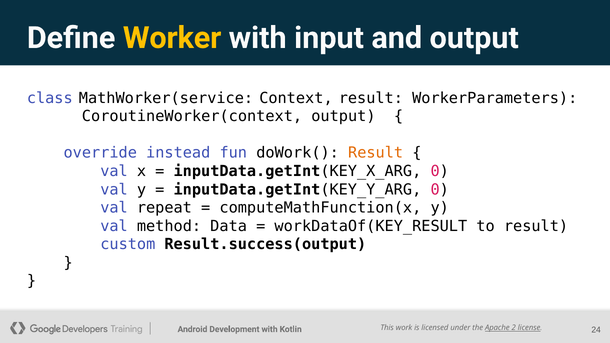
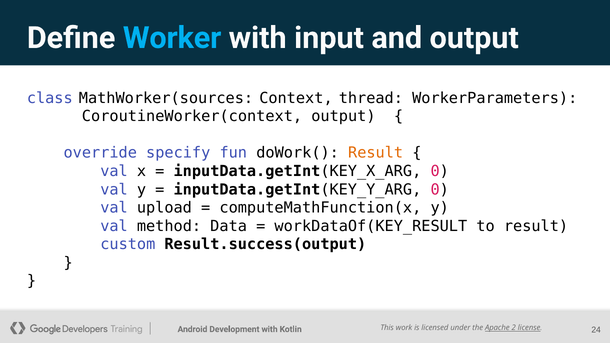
Worker colour: yellow -> light blue (172, 38)
MathWorker(service: MathWorker(service -> MathWorker(sources (166, 98)
Context result: result -> thread (371, 98)
instead: instead -> specify (178, 153)
repeat: repeat -> upload (164, 208)
